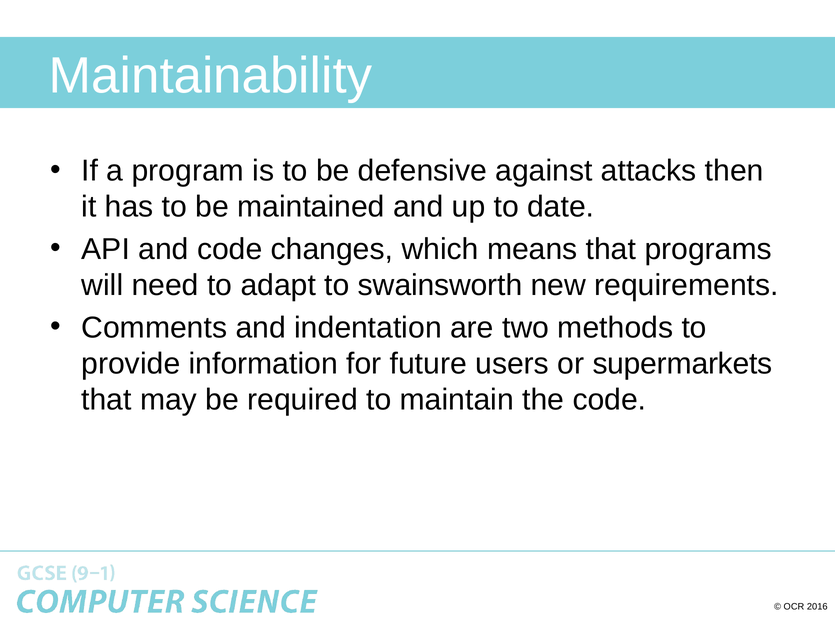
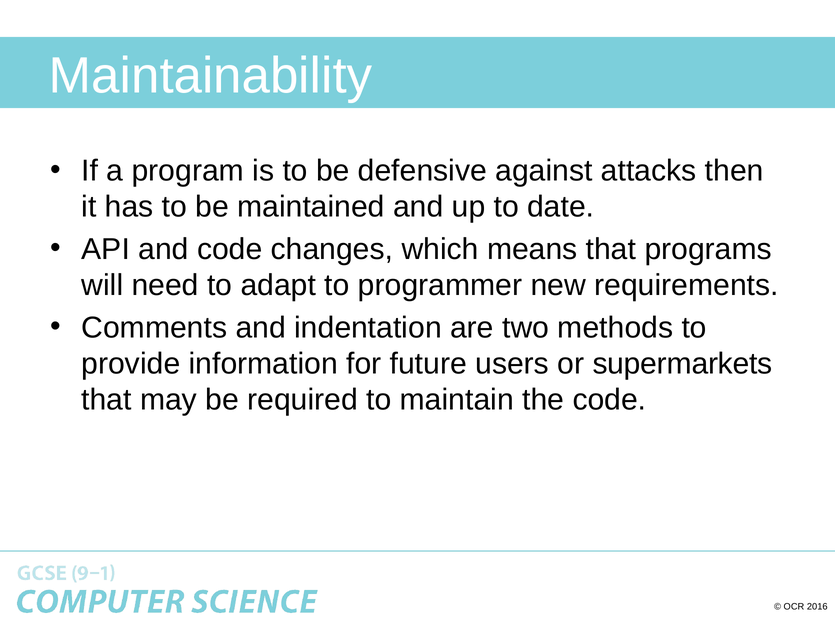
swainsworth: swainsworth -> programmer (440, 285)
